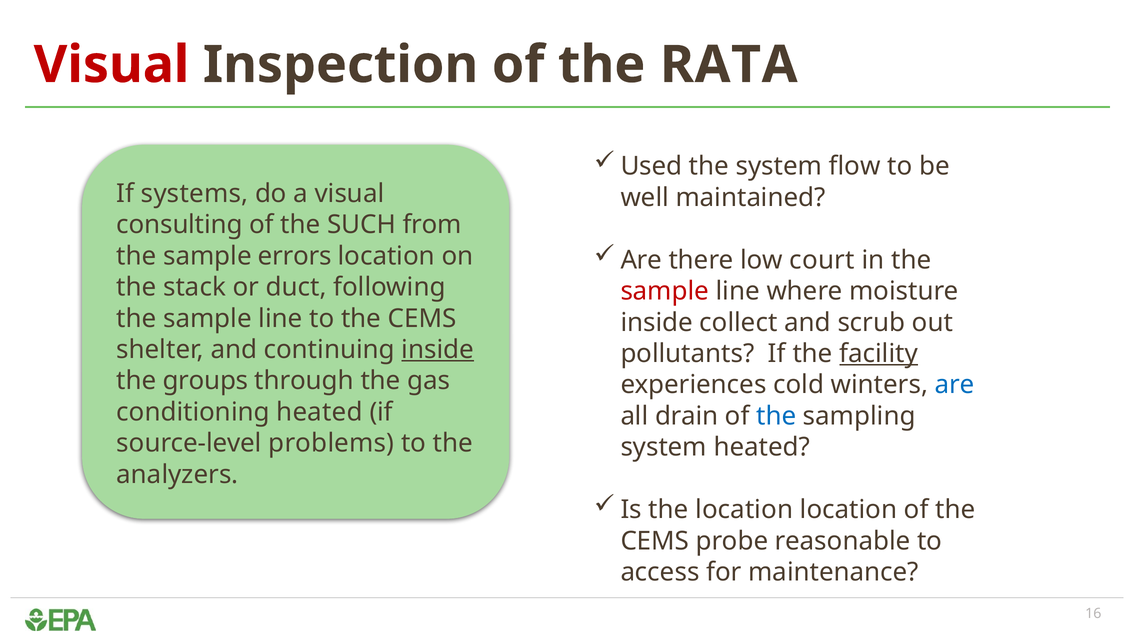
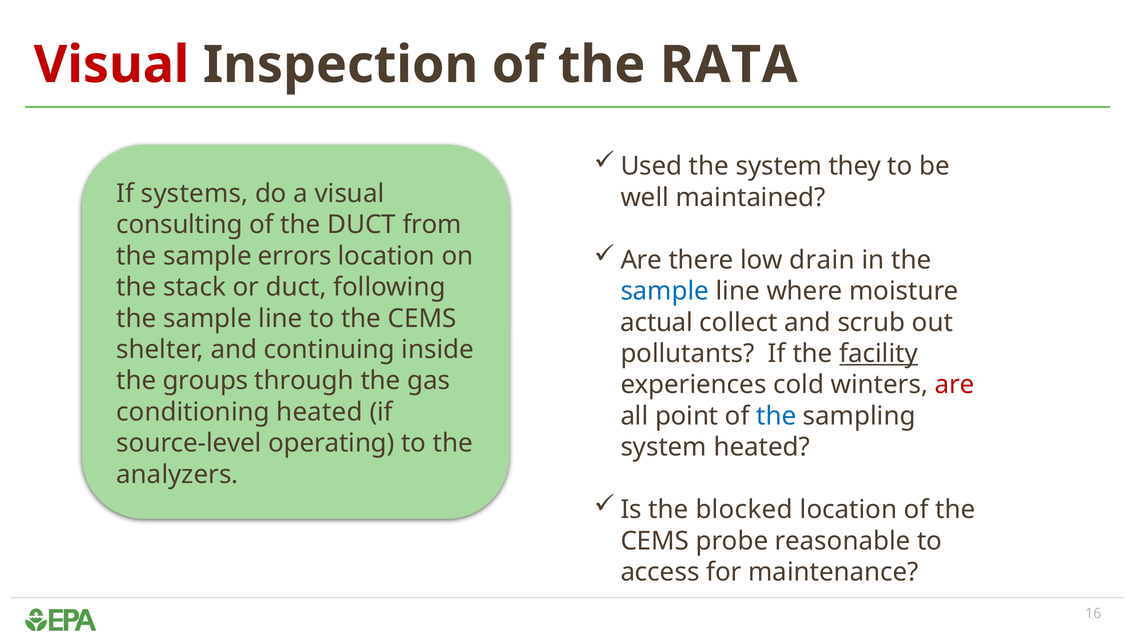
flow: flow -> they (855, 166)
the SUCH: SUCH -> DUCT (362, 225)
court: court -> drain (822, 260)
sample colour: red -> blue (665, 291)
inside: inside -> actual (657, 322)
inside underline: present -> none (438, 349)
are colour: blue -> red (954, 385)
drain: drain -> point (687, 416)
problems: problems -> operating (331, 443)
the location: location -> blocked (744, 509)
